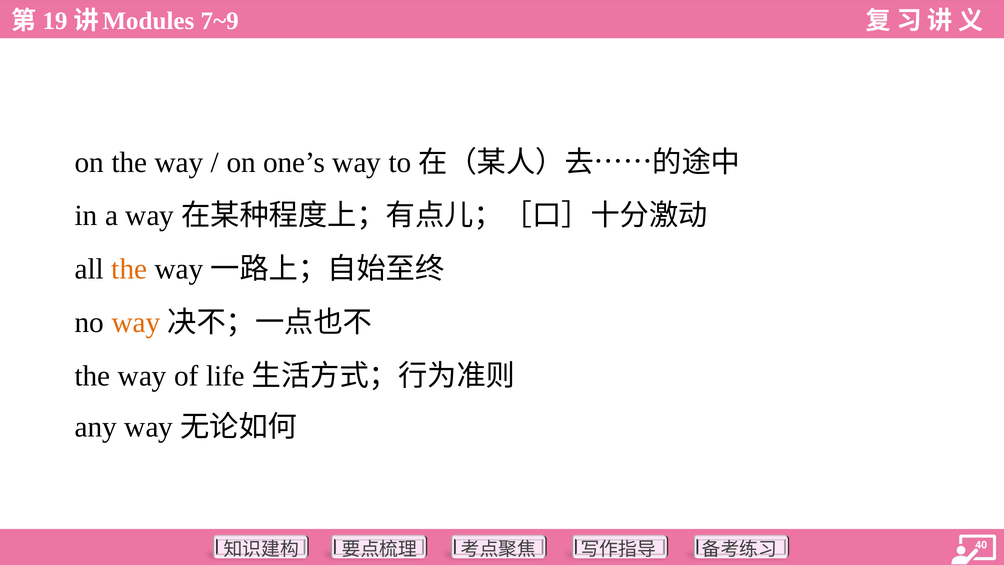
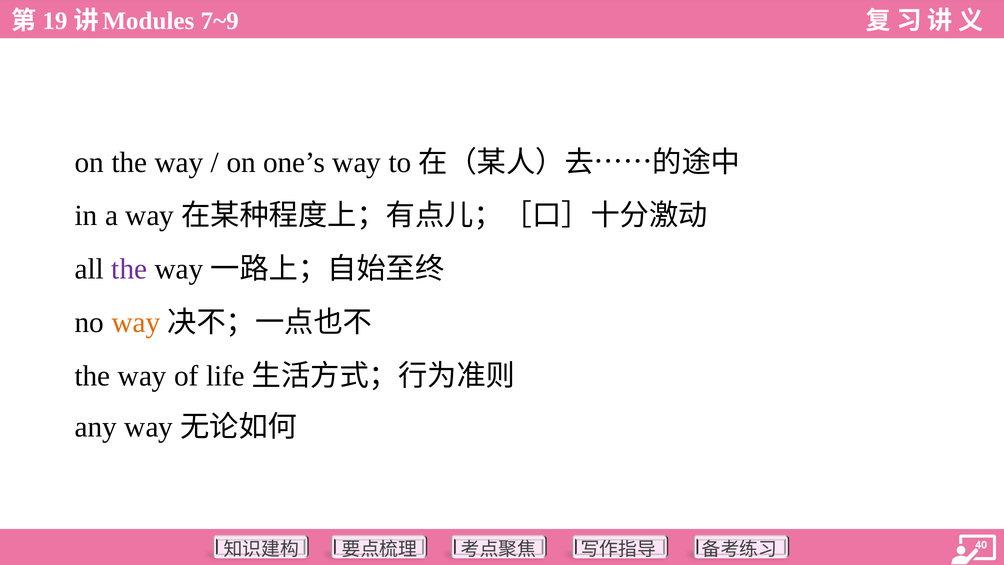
the colour: orange -> purple (129, 269)
